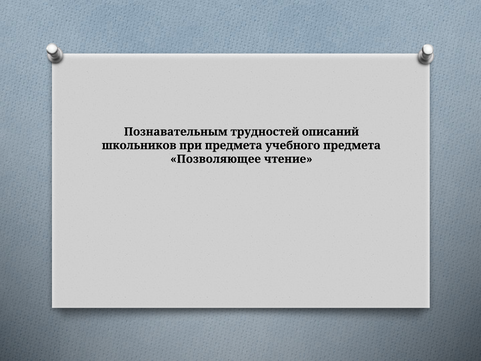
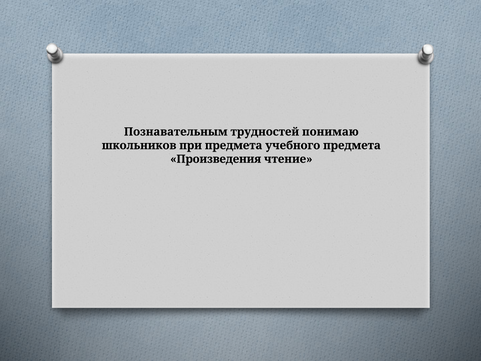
описаний: описаний -> понимаю (330, 132)
Позволяющее: Позволяющее -> Произведения (216, 159)
